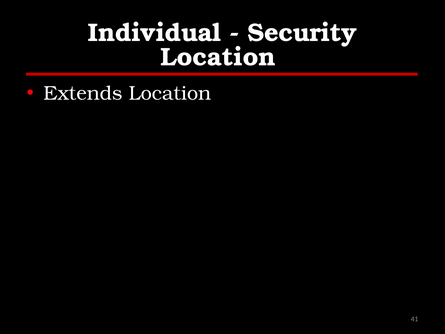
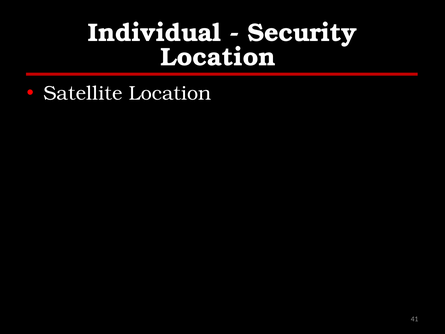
Extends: Extends -> Satellite (83, 93)
